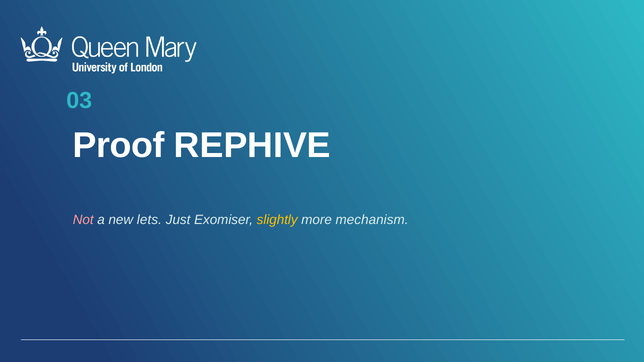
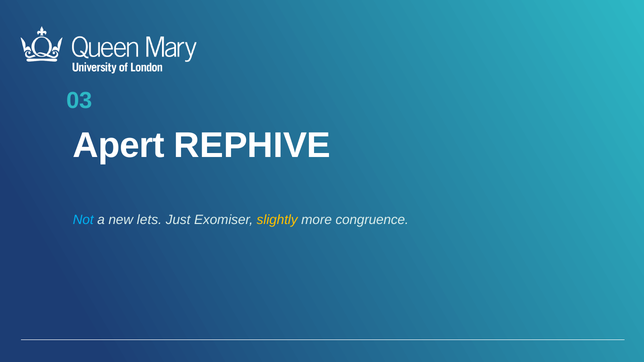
Proof: Proof -> Apert (119, 146)
Not colour: pink -> light blue (83, 220)
mechanism: mechanism -> congruence (372, 220)
